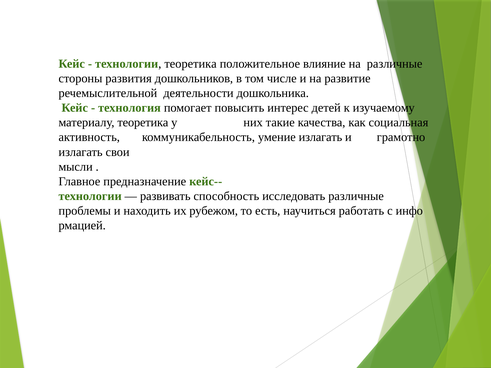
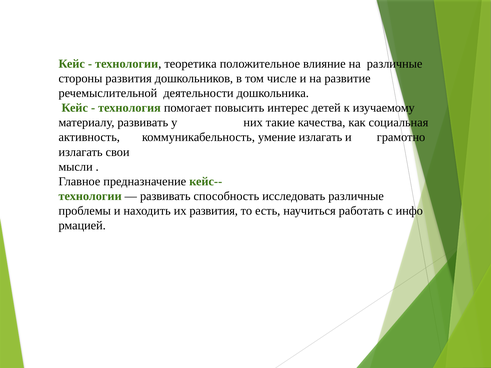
материалу теоретика: теоретика -> развивать (143, 123)
их рубежом: рубежом -> развития (214, 211)
